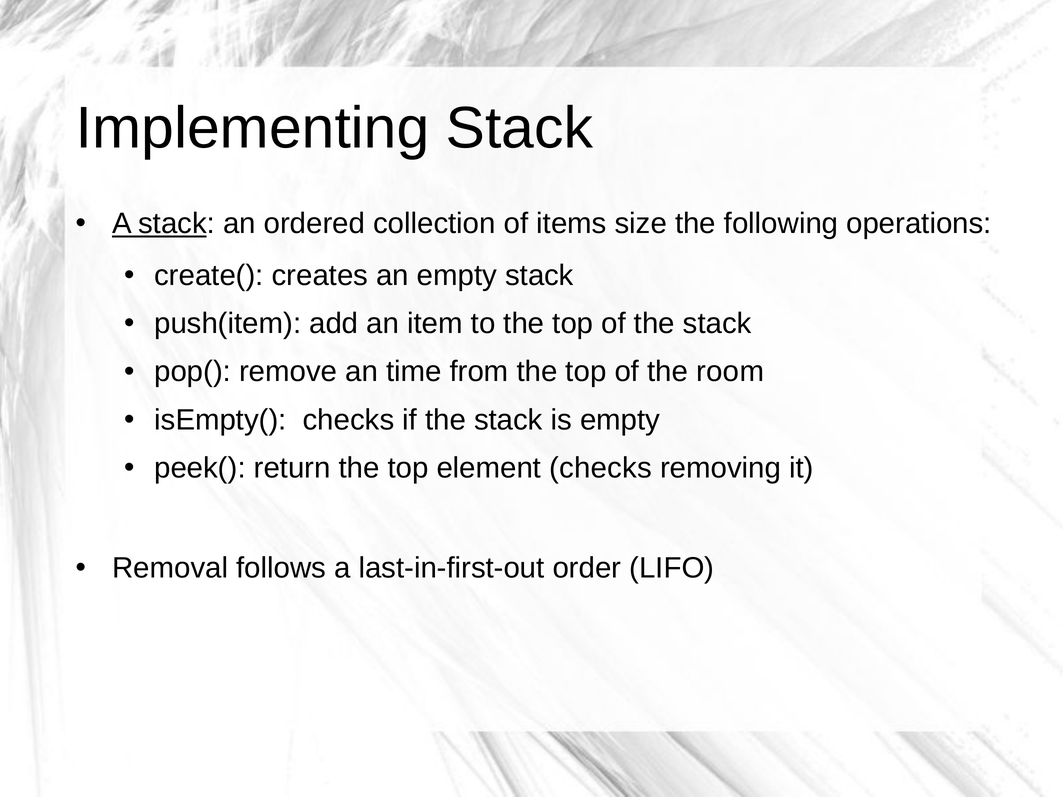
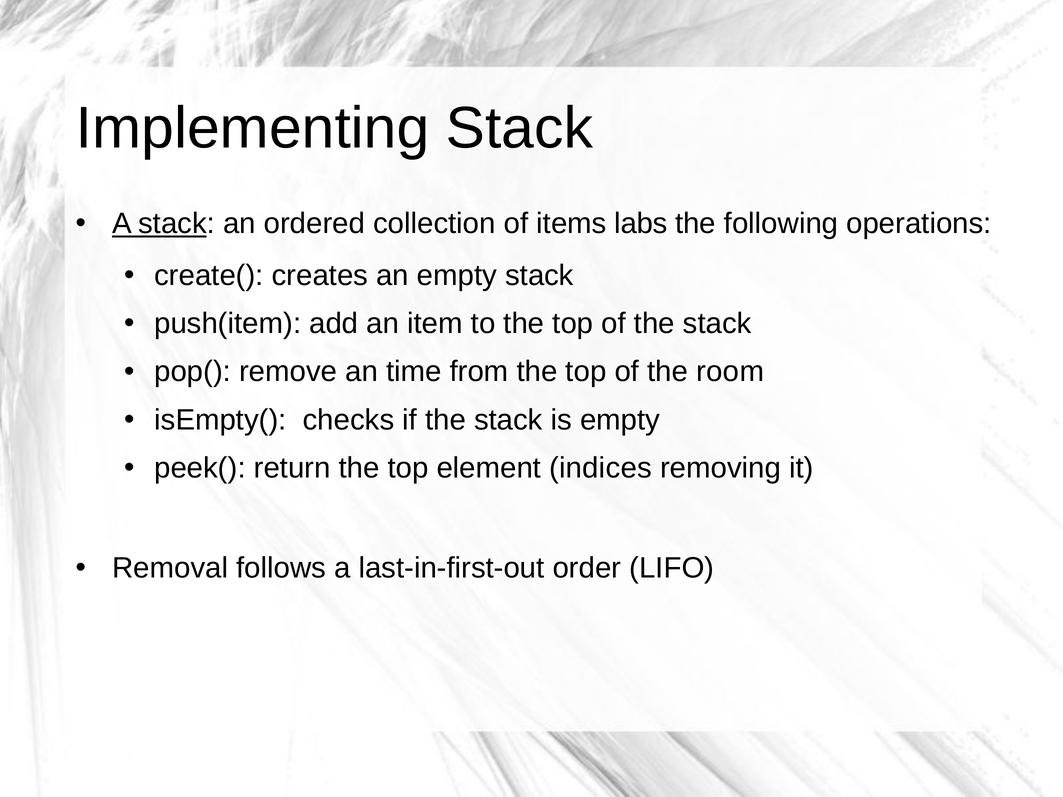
size: size -> labs (641, 224)
element checks: checks -> indices (600, 468)
